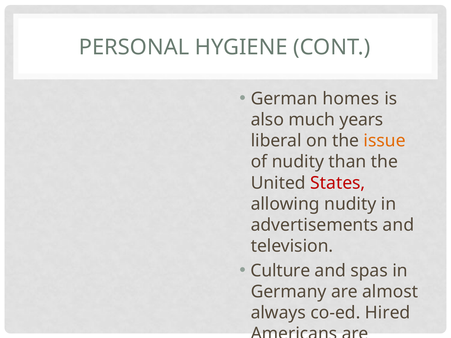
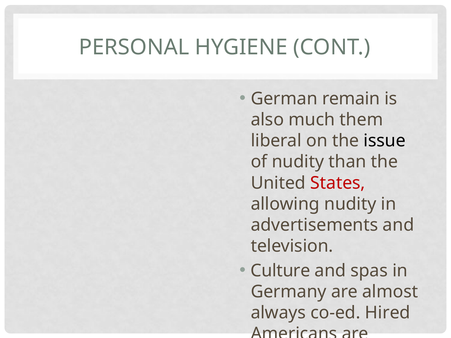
German homes: homes -> remain (351, 99)
years: years -> them (361, 120)
issue colour: orange -> black (385, 141)
